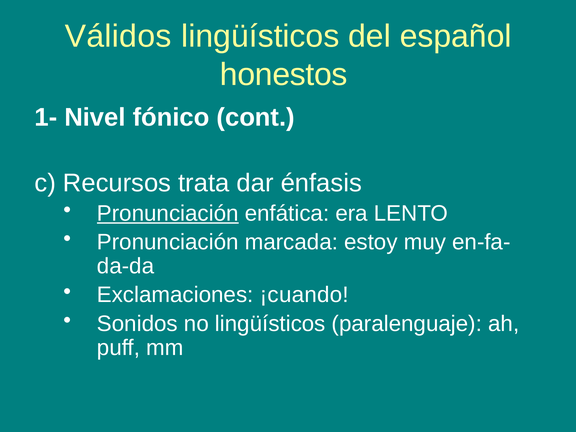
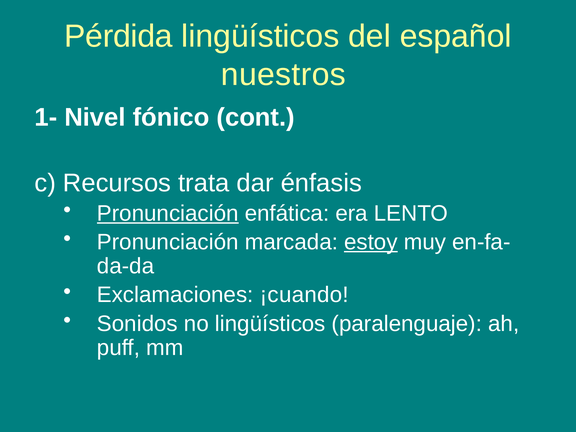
Válidos: Válidos -> Pérdida (118, 36)
honestos: honestos -> nuestros (283, 75)
estoy underline: none -> present (371, 242)
